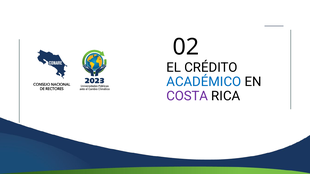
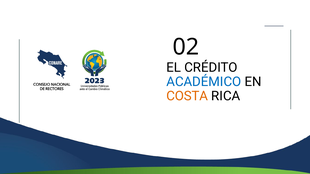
COSTA colour: purple -> orange (187, 96)
